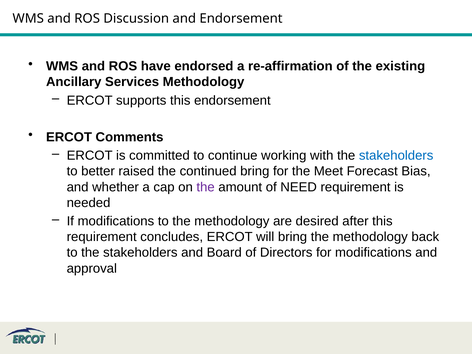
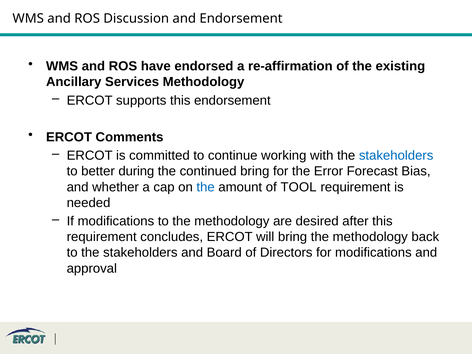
raised: raised -> during (136, 171)
Meet: Meet -> Error (328, 171)
the colour: purple -> blue (206, 187)
NEED: NEED -> TOOL (299, 187)
